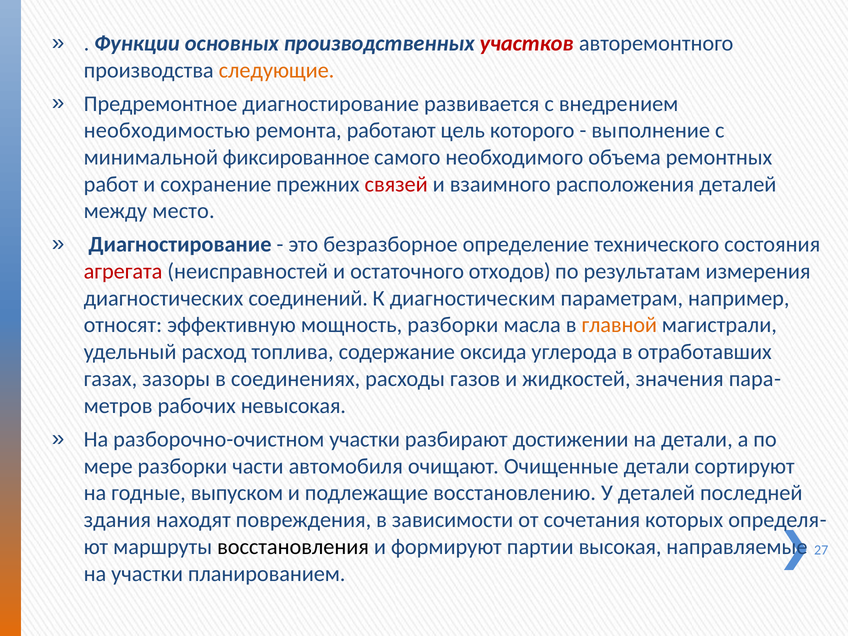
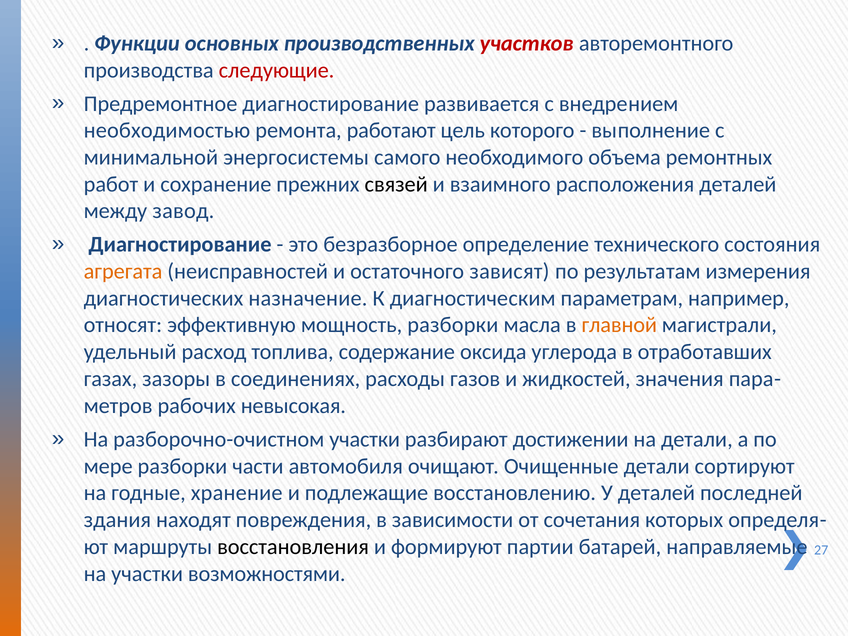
следующие colour: orange -> red (277, 70)
фиксированное: фиксированное -> энергосистемы (296, 157)
связей colour: red -> black (396, 184)
место: место -> завод (183, 211)
агрегата colour: red -> orange (123, 271)
отходов: отходов -> зависят (509, 271)
соединений: соединений -> назначение (308, 298)
выпуском: выпуском -> хранение (237, 493)
высокая: высокая -> батарей (620, 547)
планированием: планированием -> возможностями (267, 574)
